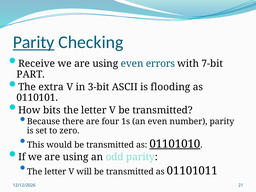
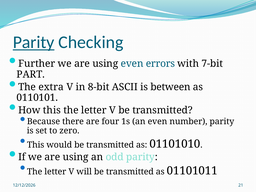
Receive: Receive -> Further (37, 64)
3-bit: 3-bit -> 8-bit (99, 87)
flooding: flooding -> between (170, 87)
How bits: bits -> this (52, 110)
01101010 underline: present -> none (175, 144)
